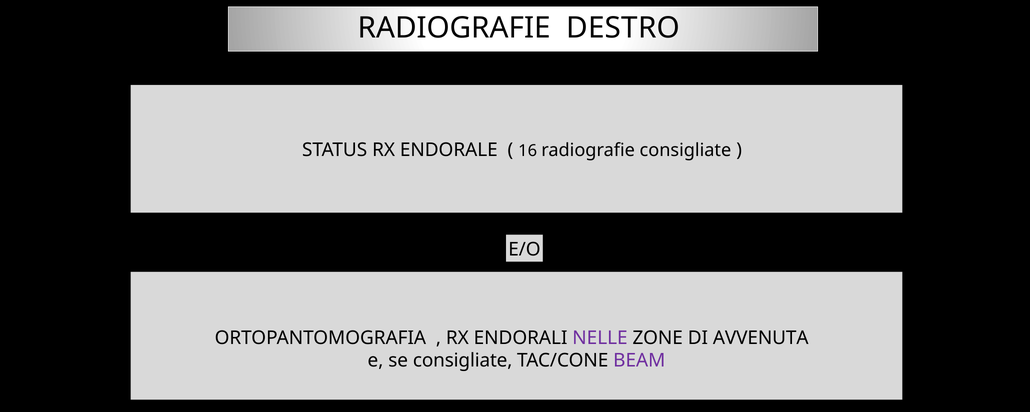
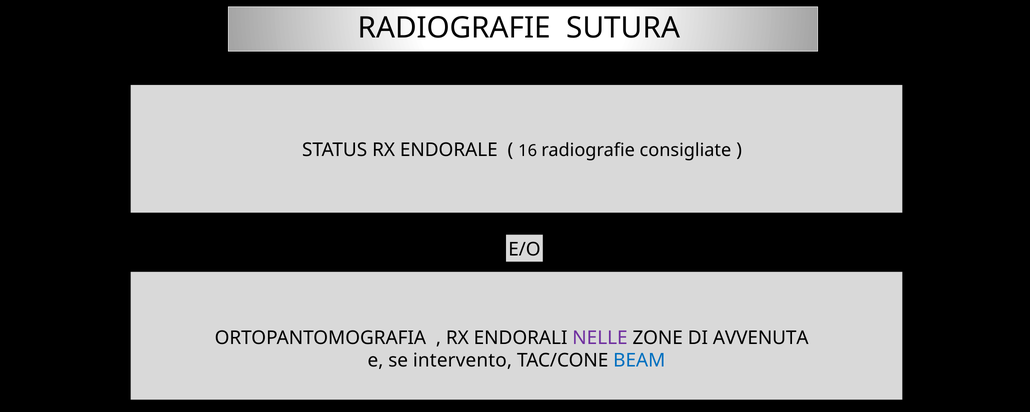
DESTRO: DESTRO -> SUTURA (623, 28)
se consigliate: consigliate -> intervento (462, 361)
BEAM colour: purple -> blue (639, 361)
